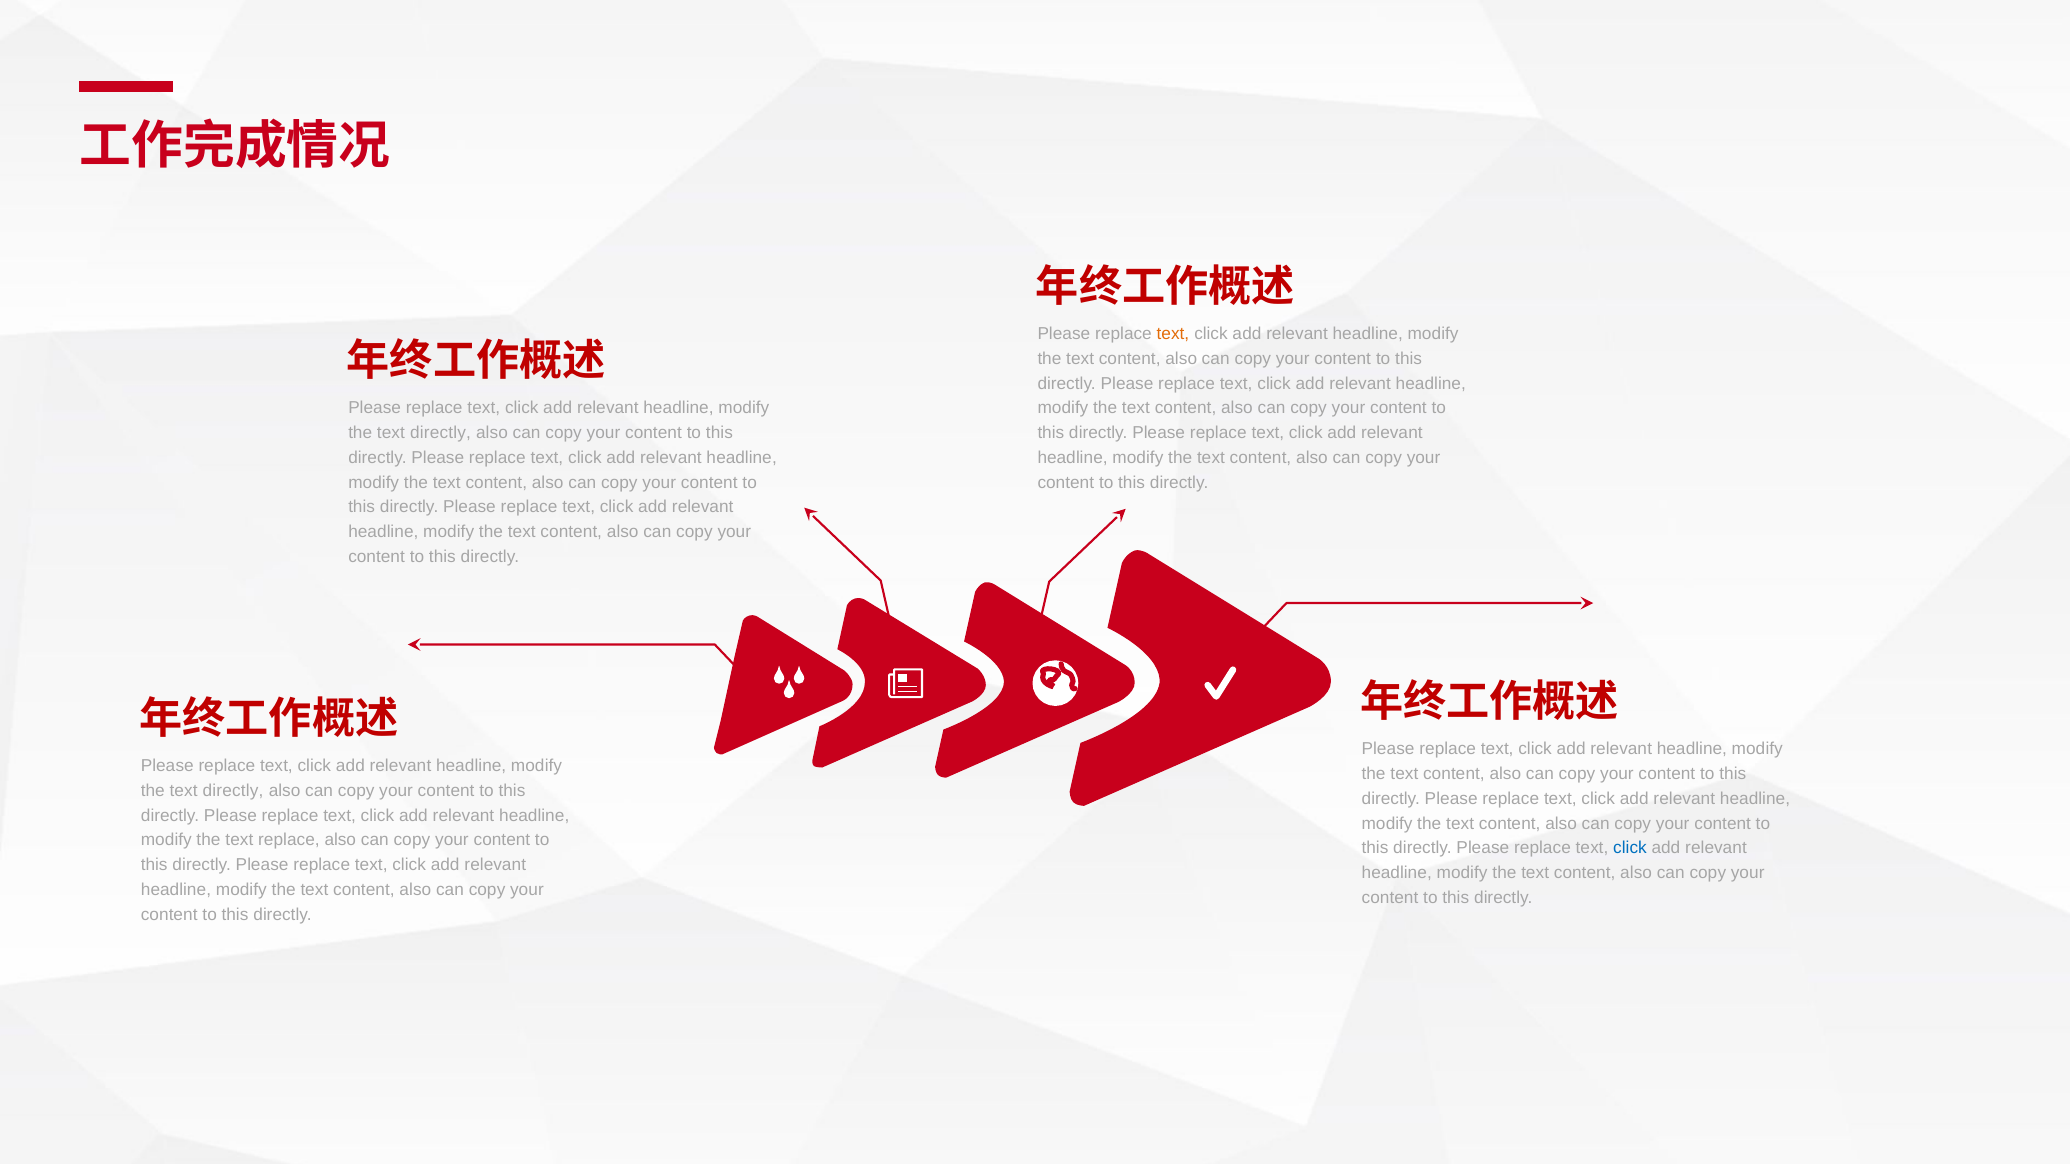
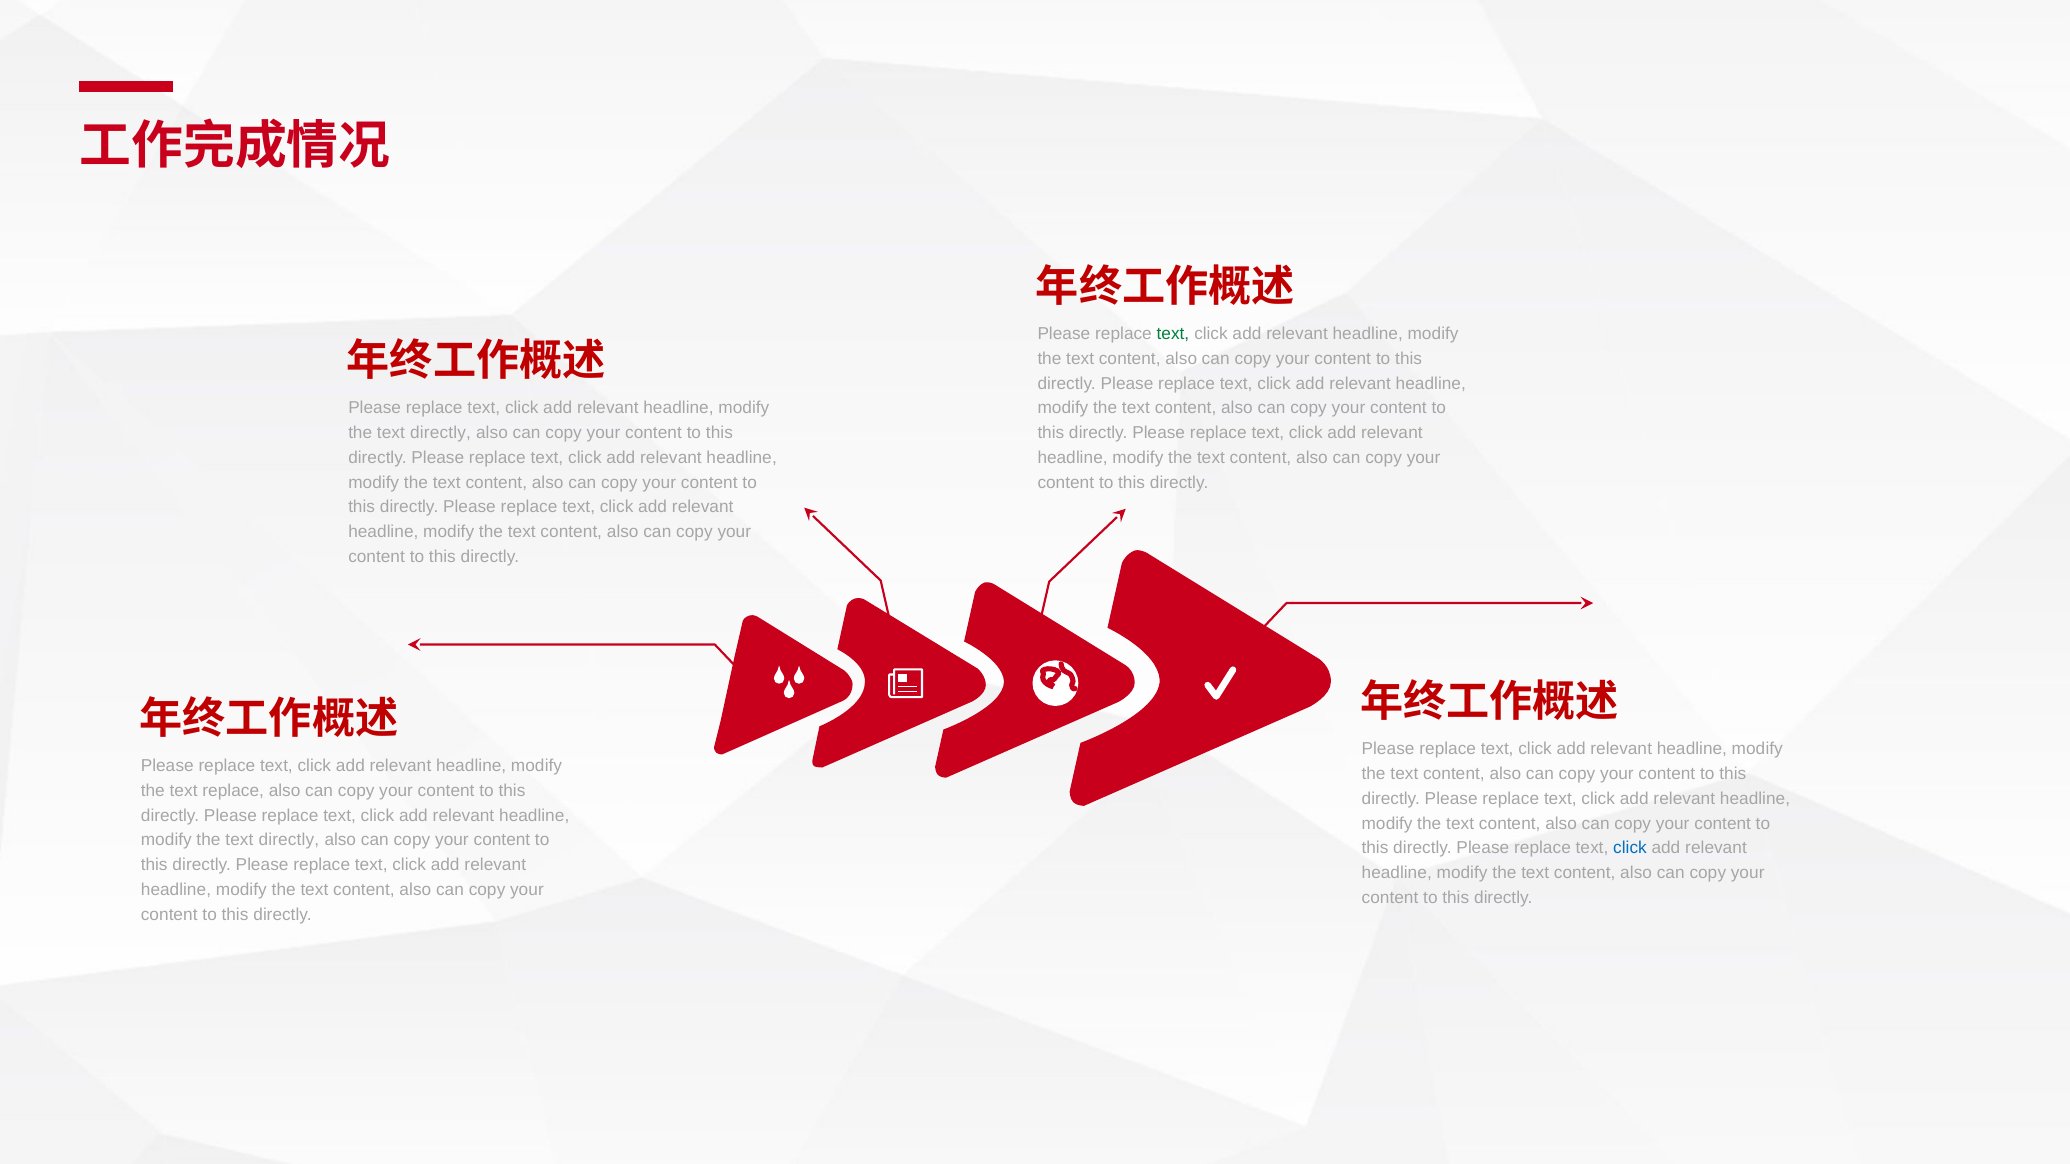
text colour: orange -> green (1173, 334)
directly: directly -> replace (233, 791)
replace: replace -> directly (289, 840)
